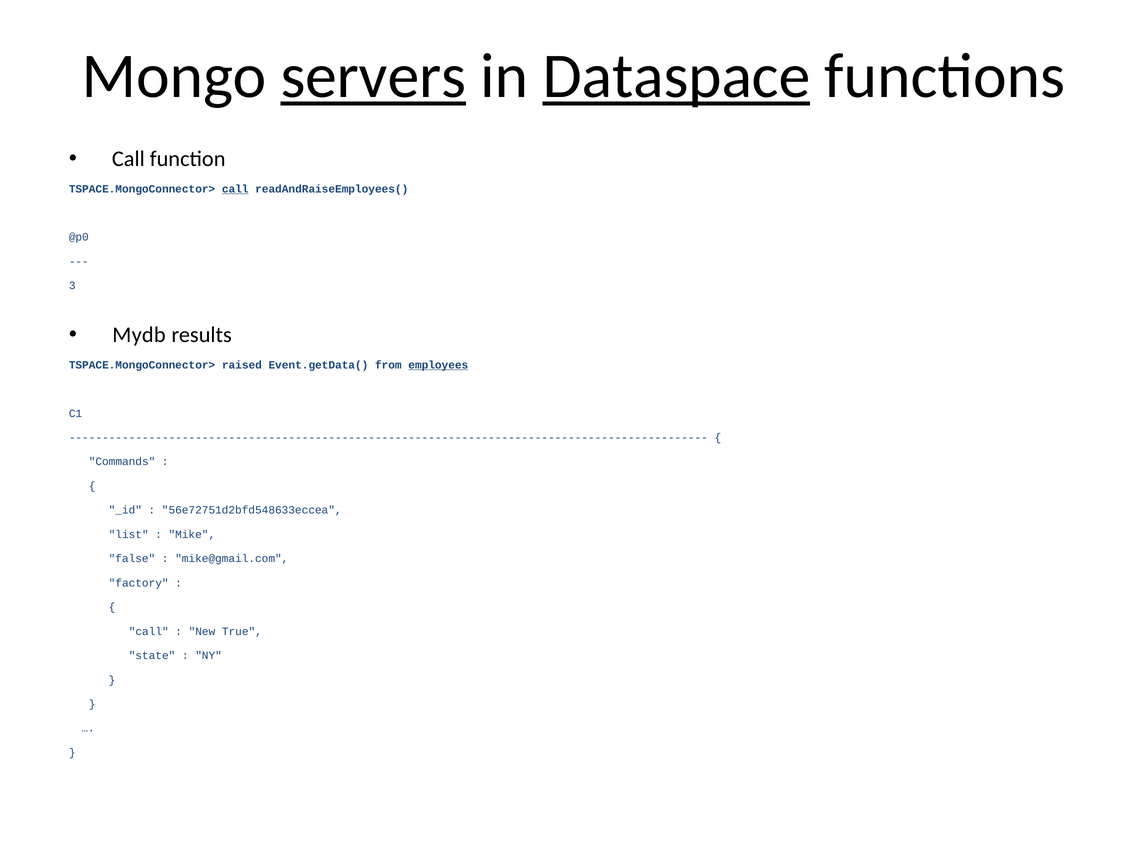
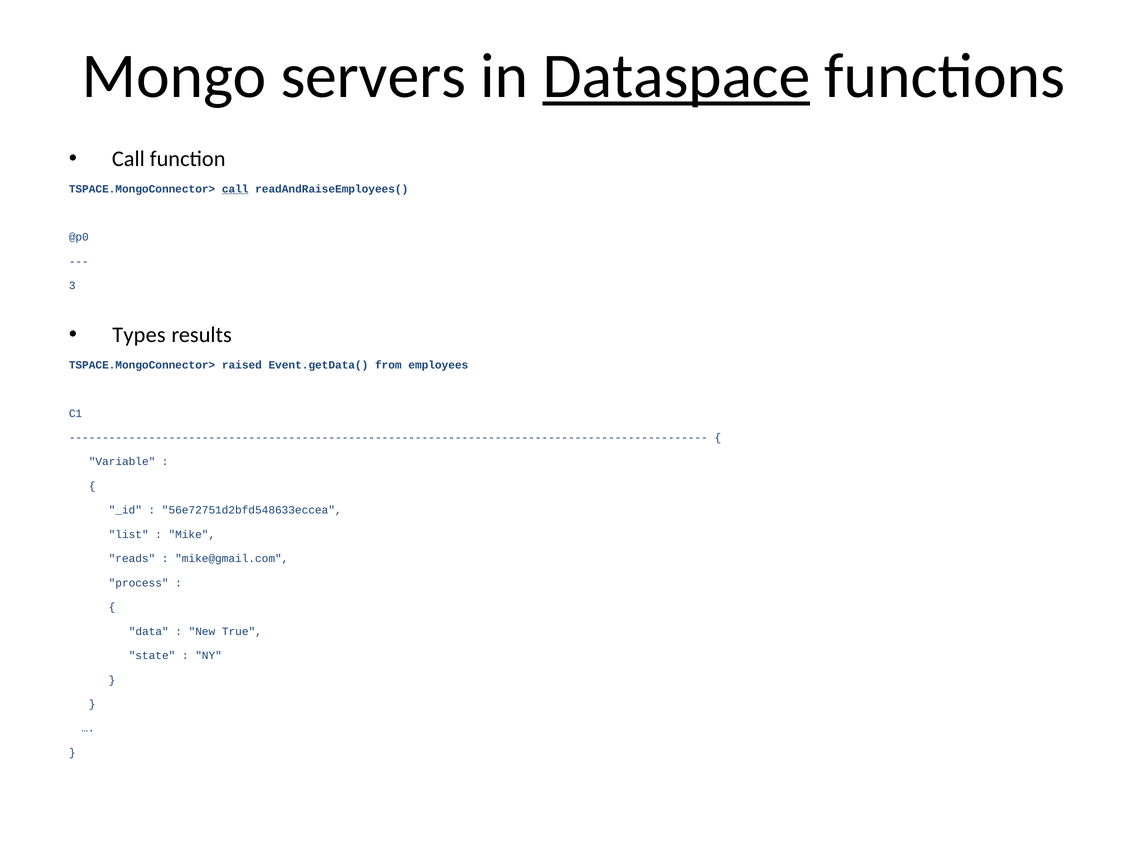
servers underline: present -> none (373, 76)
Mydb: Mydb -> Types (139, 335)
employees underline: present -> none (438, 365)
Commands: Commands -> Variable (122, 462)
false: false -> reads (132, 559)
factory: factory -> process (139, 583)
call: call -> data (149, 631)
